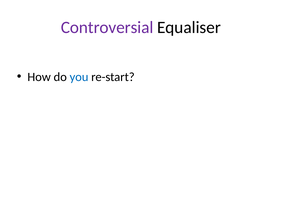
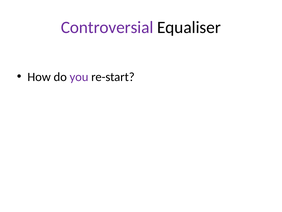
you colour: blue -> purple (79, 77)
